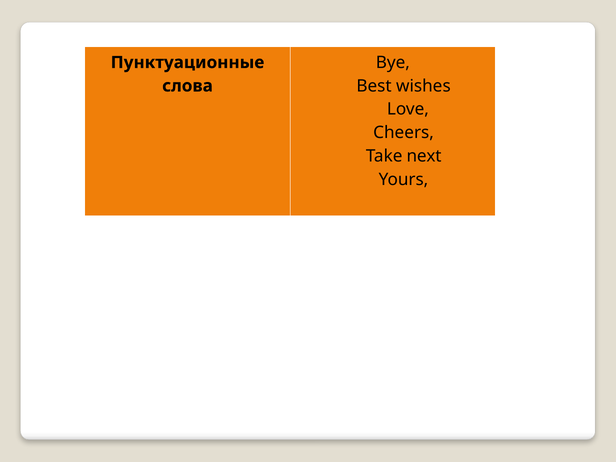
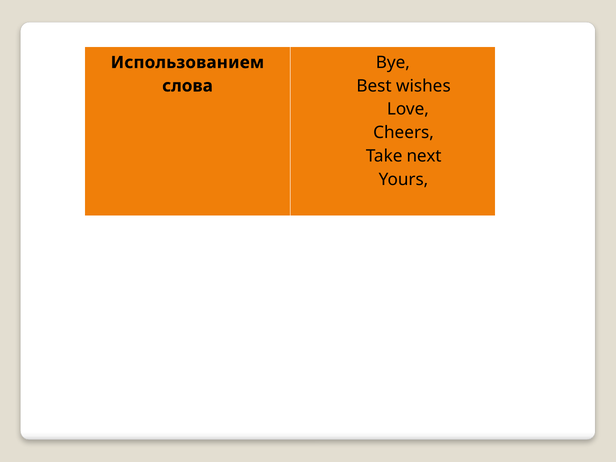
Пунктуационные: Пунктуационные -> Использованием (187, 62)
